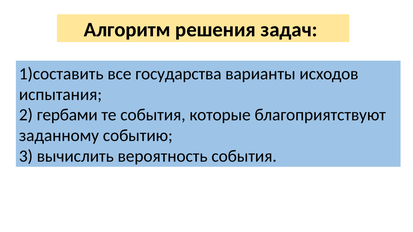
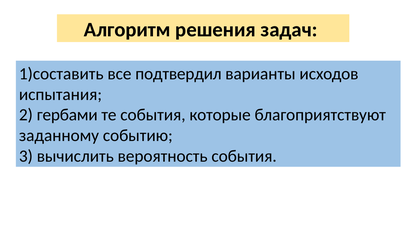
государства: государства -> подтвердил (178, 74)
